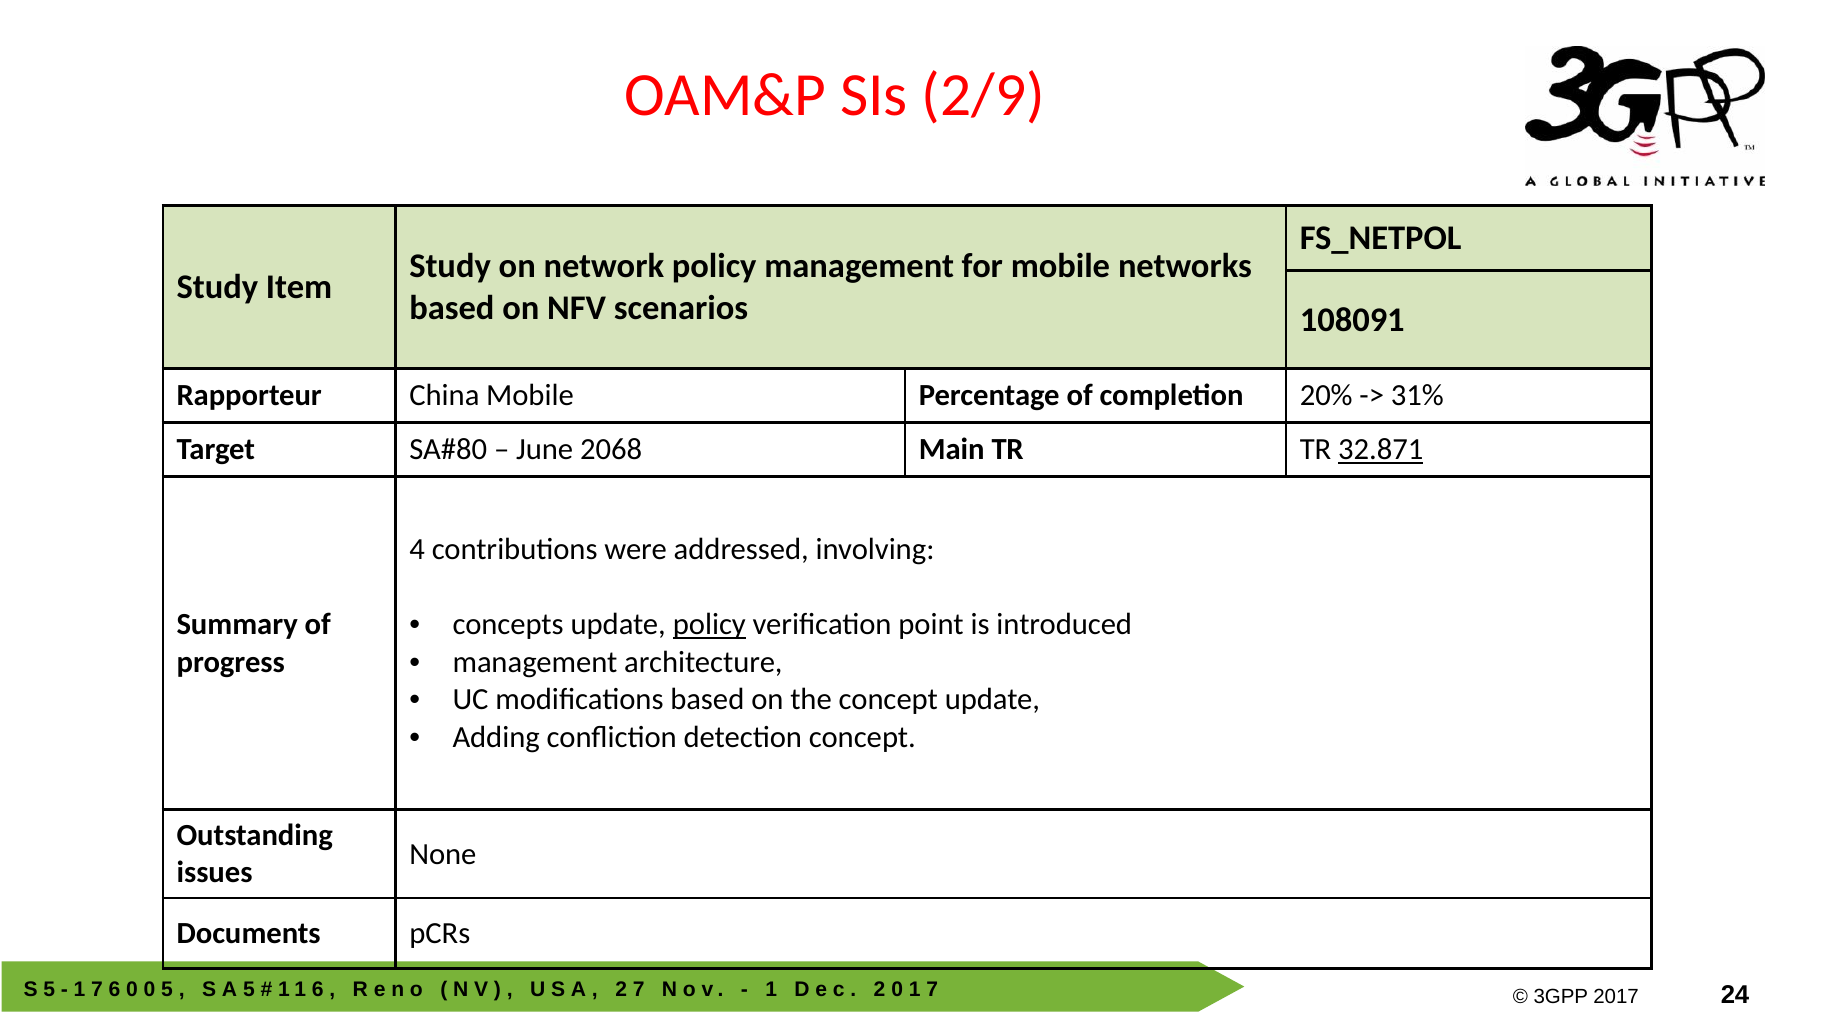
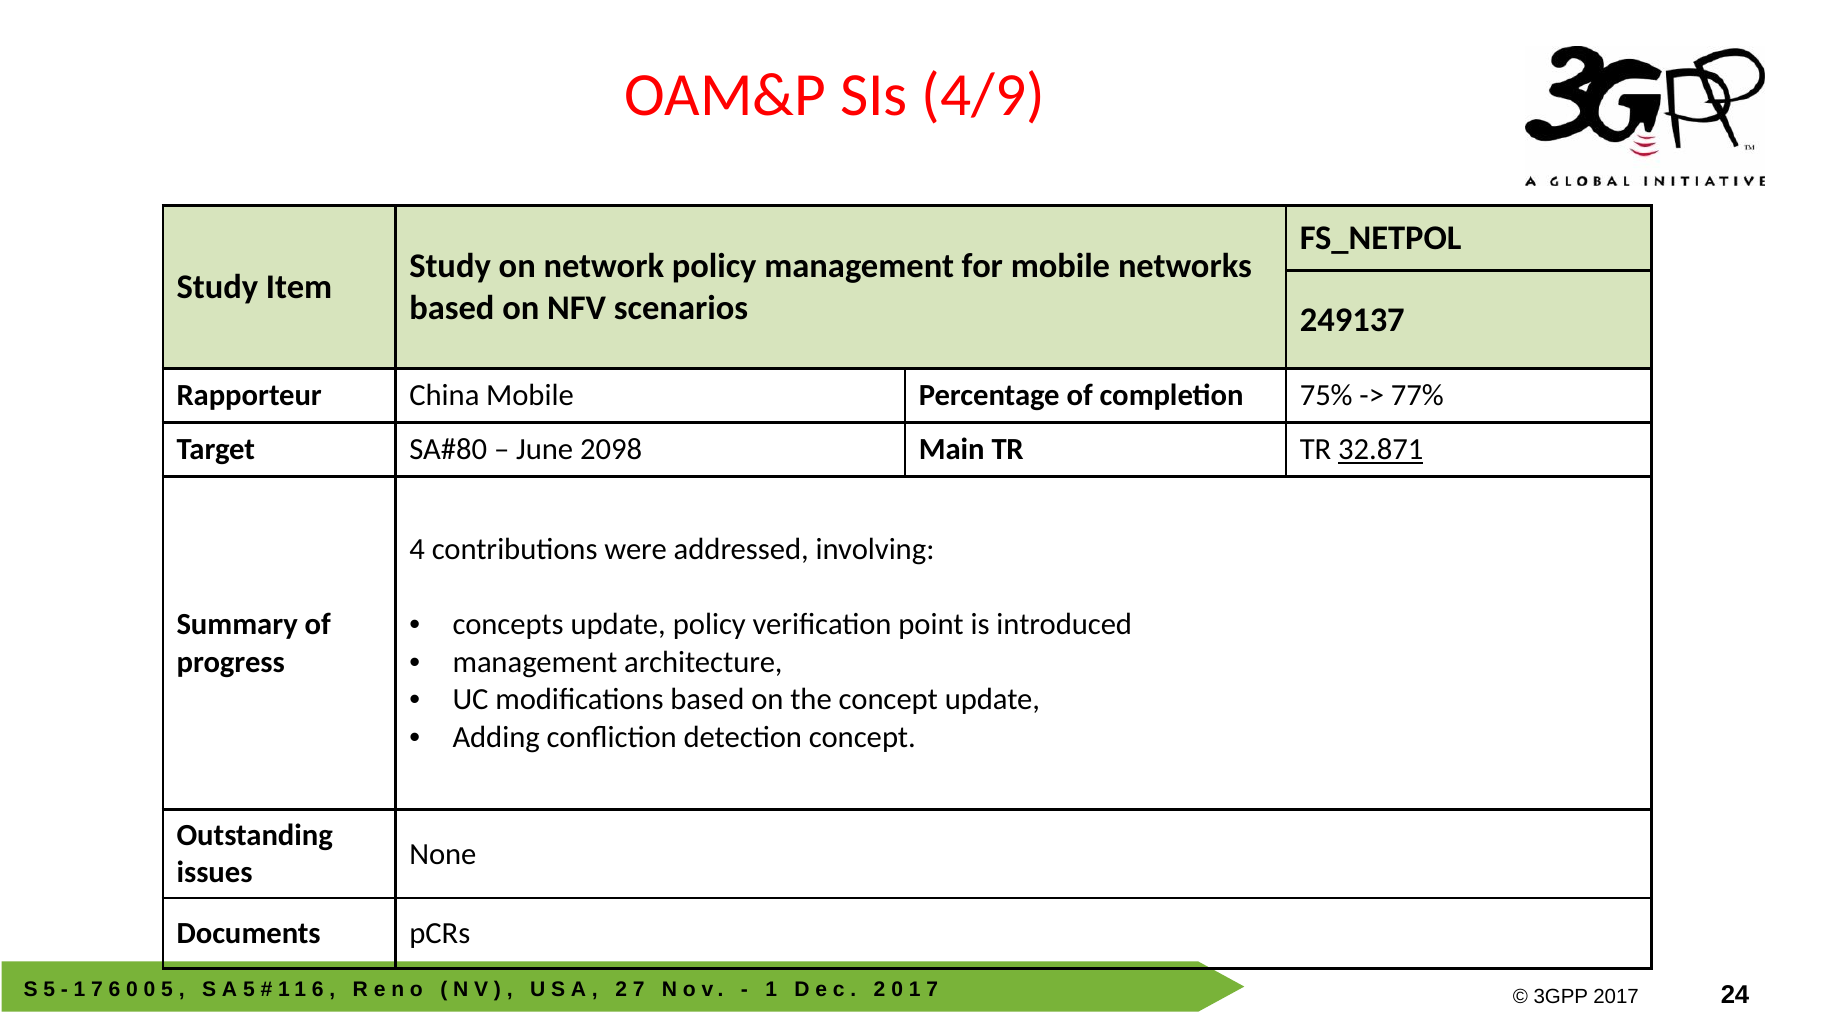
2/9: 2/9 -> 4/9 (983, 95)
108091: 108091 -> 249137 (1352, 320)
20%: 20% -> 75% (1326, 396)
31%: 31% -> 77% (1417, 396)
2068: 2068 -> 2098 (611, 450)
policy underline: present -> none (709, 624)
